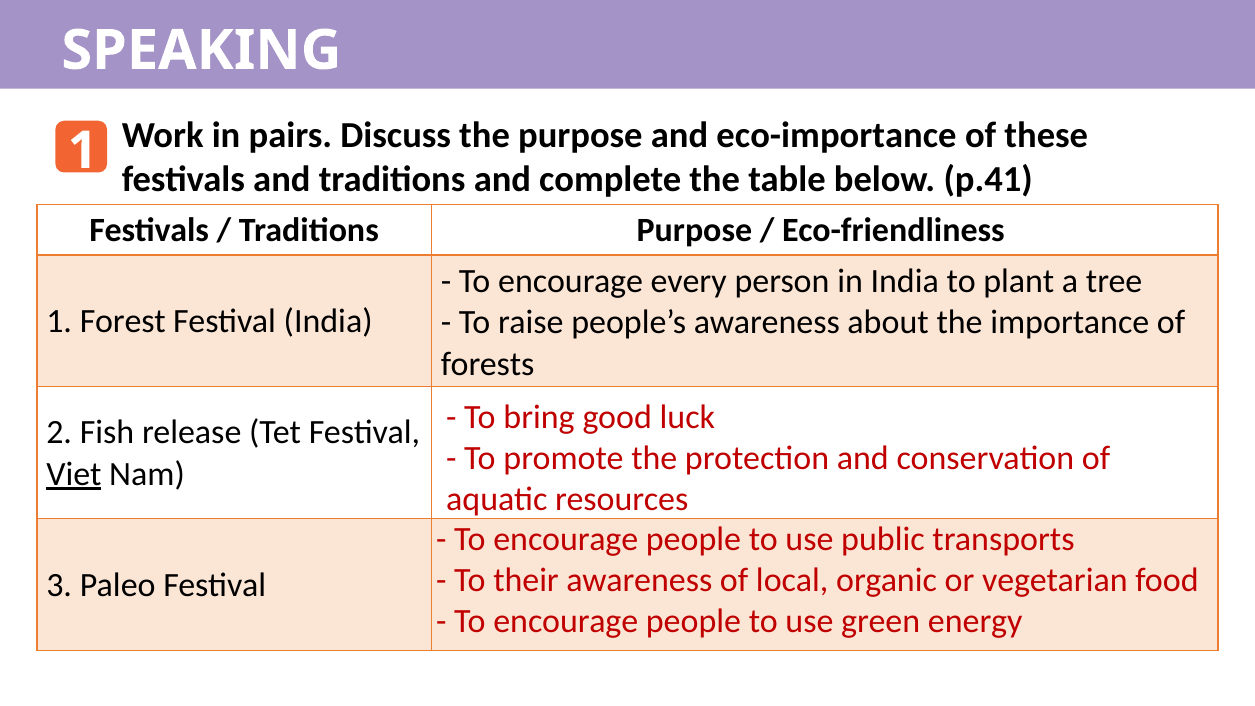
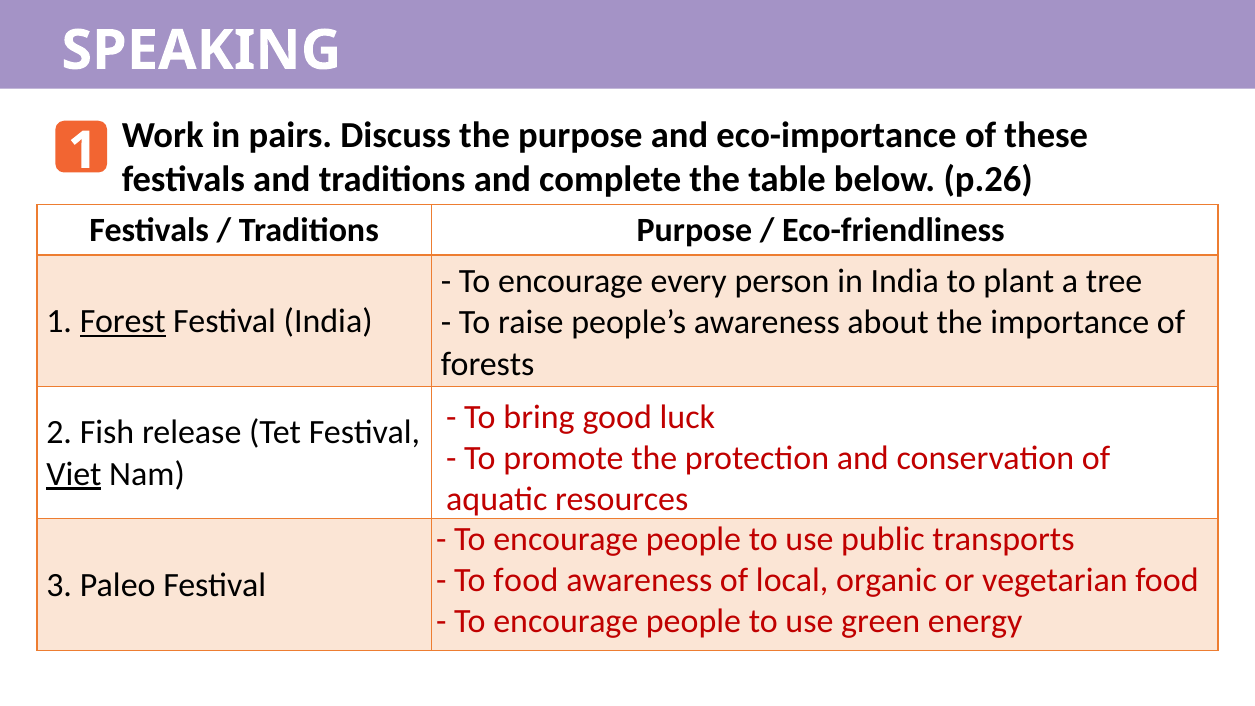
p.41: p.41 -> p.26 (988, 180)
Forest underline: none -> present (123, 321)
To their: their -> food (526, 580)
